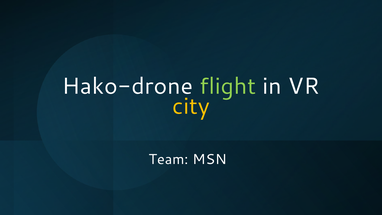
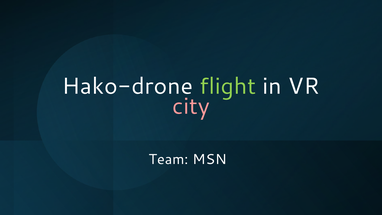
city colour: yellow -> pink (191, 106)
